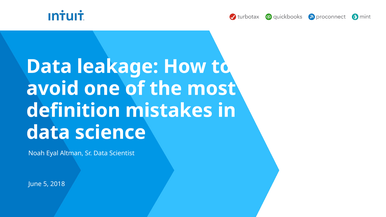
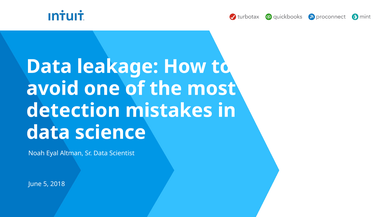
definition: definition -> detection (73, 111)
